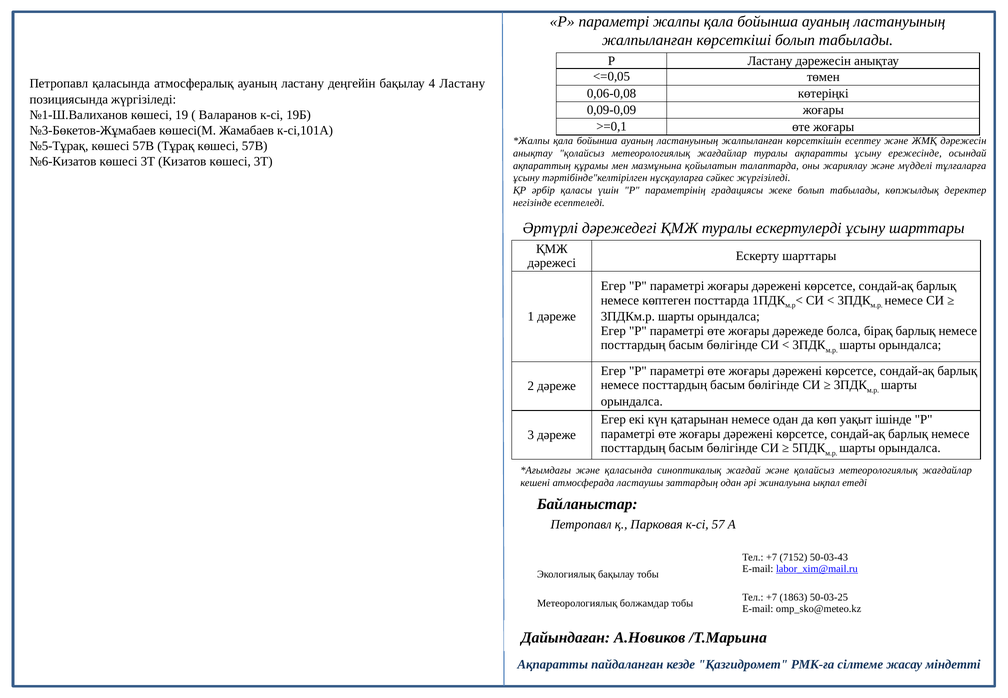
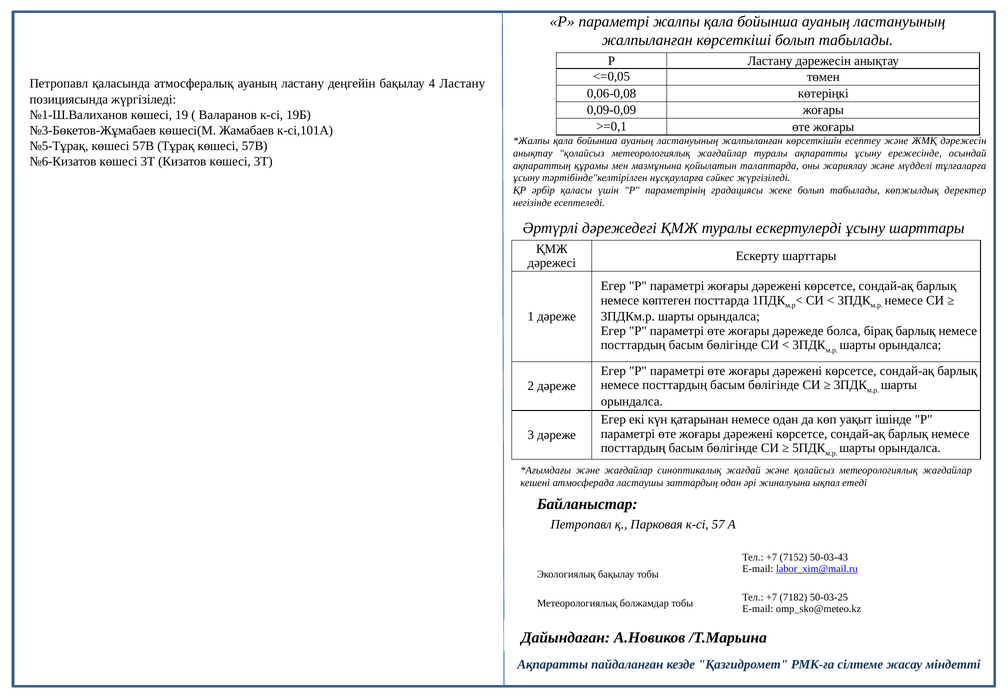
және қаласында: қаласында -> жағдайлар (629, 470)
1863: 1863 -> 7182 (793, 597)
